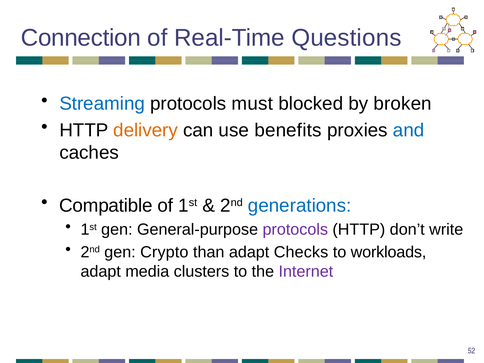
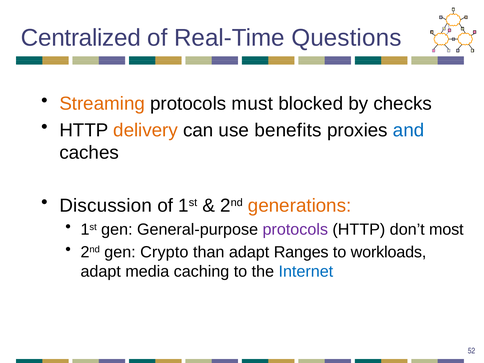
Connection: Connection -> Centralized (81, 38)
Streaming colour: blue -> orange (102, 104)
broken: broken -> checks (403, 104)
Compatible: Compatible -> Discussion (106, 205)
generations colour: blue -> orange (300, 205)
write: write -> most (446, 230)
Checks: Checks -> Ranges (301, 252)
clusters: clusters -> caching (202, 271)
Internet colour: purple -> blue (306, 271)
